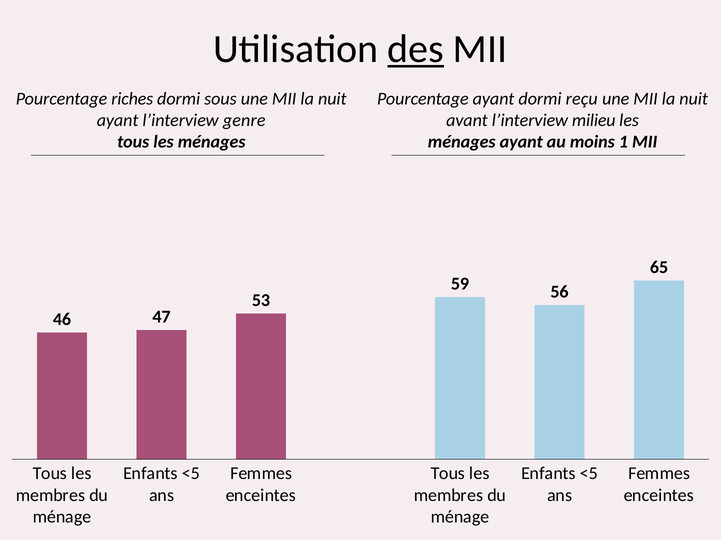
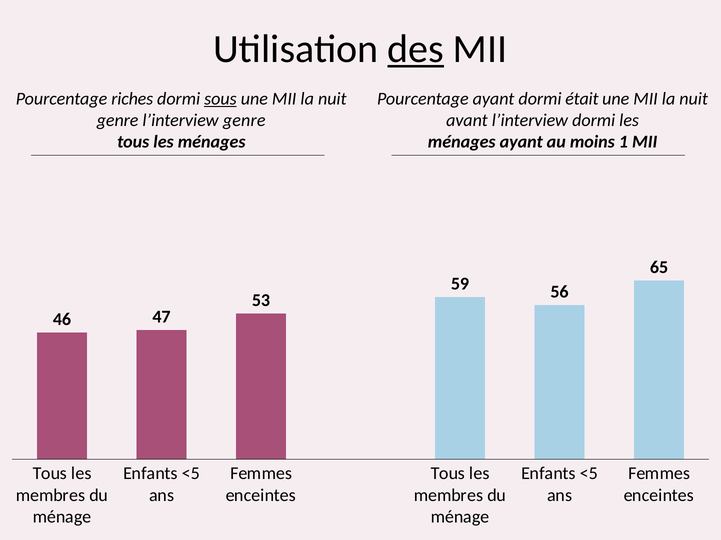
sous underline: none -> present (220, 99)
reçu: reçu -> était (582, 99)
ayant: ayant -> genre (118, 121)
l’interview milieu: milieu -> dormi (594, 121)
